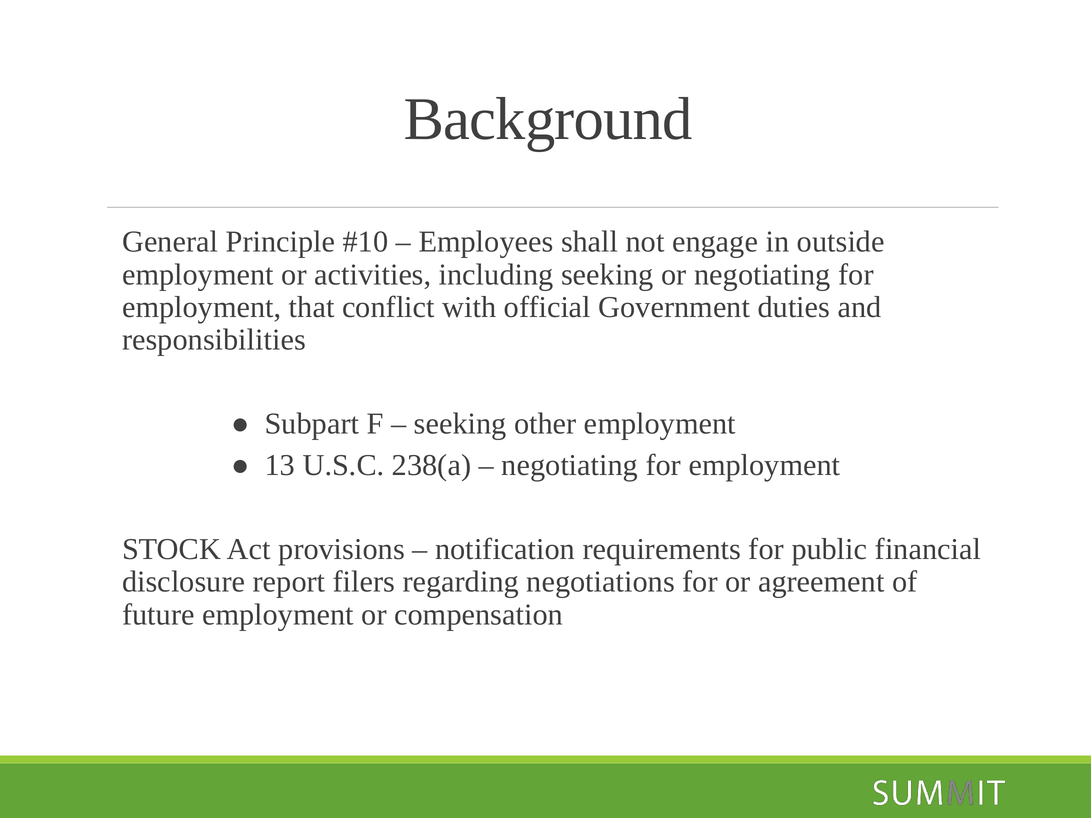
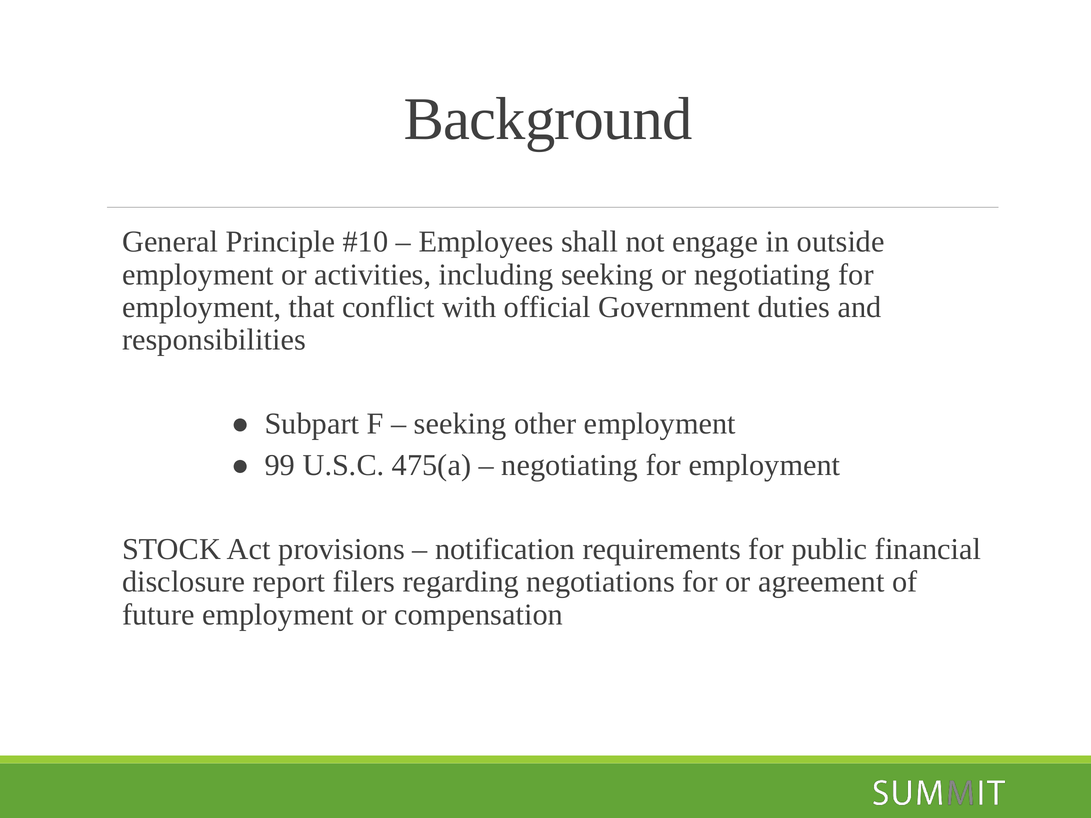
13: 13 -> 99 (280, 466)
238(a: 238(a -> 475(a (432, 466)
